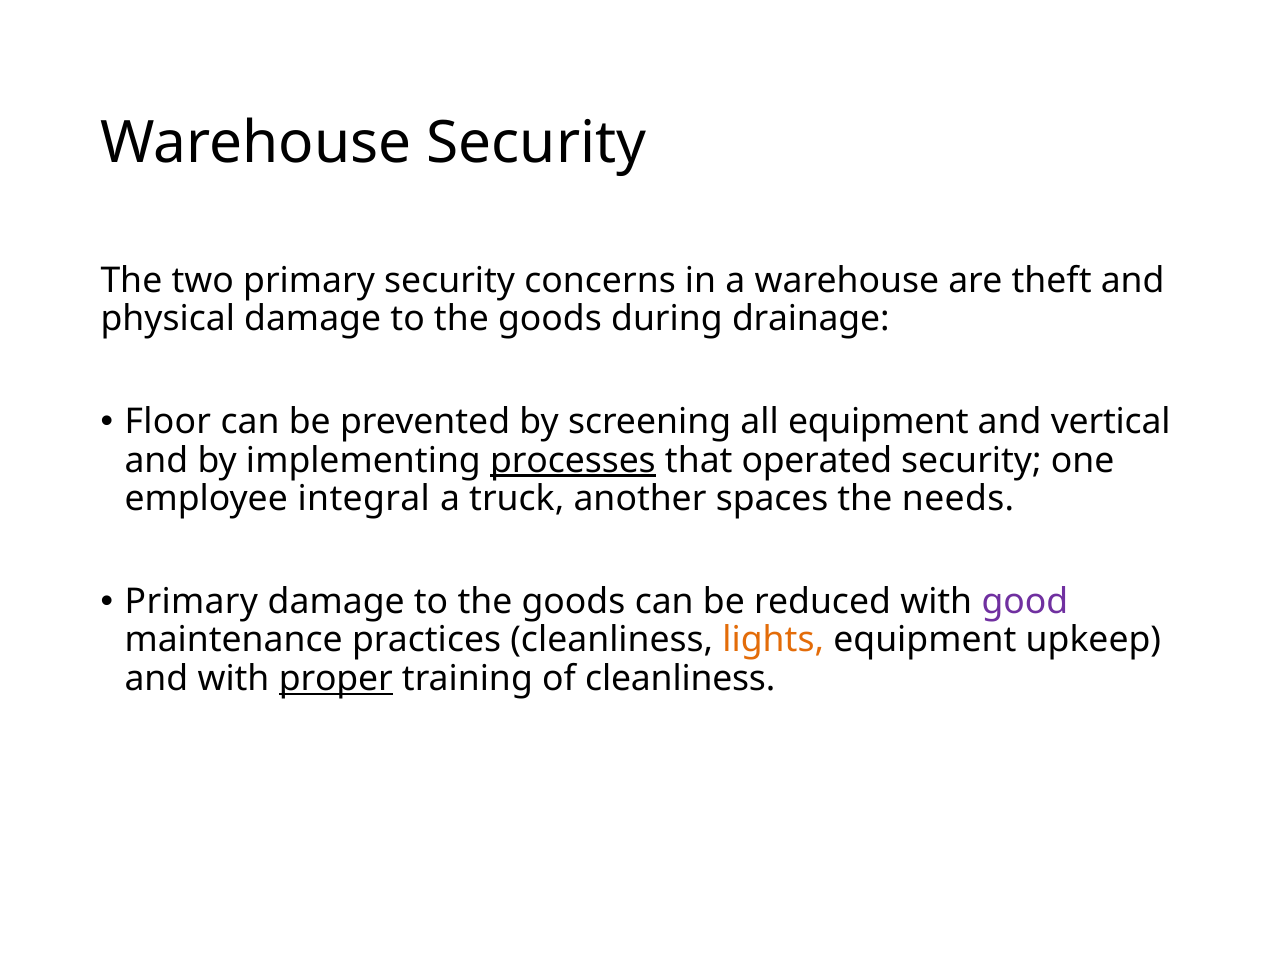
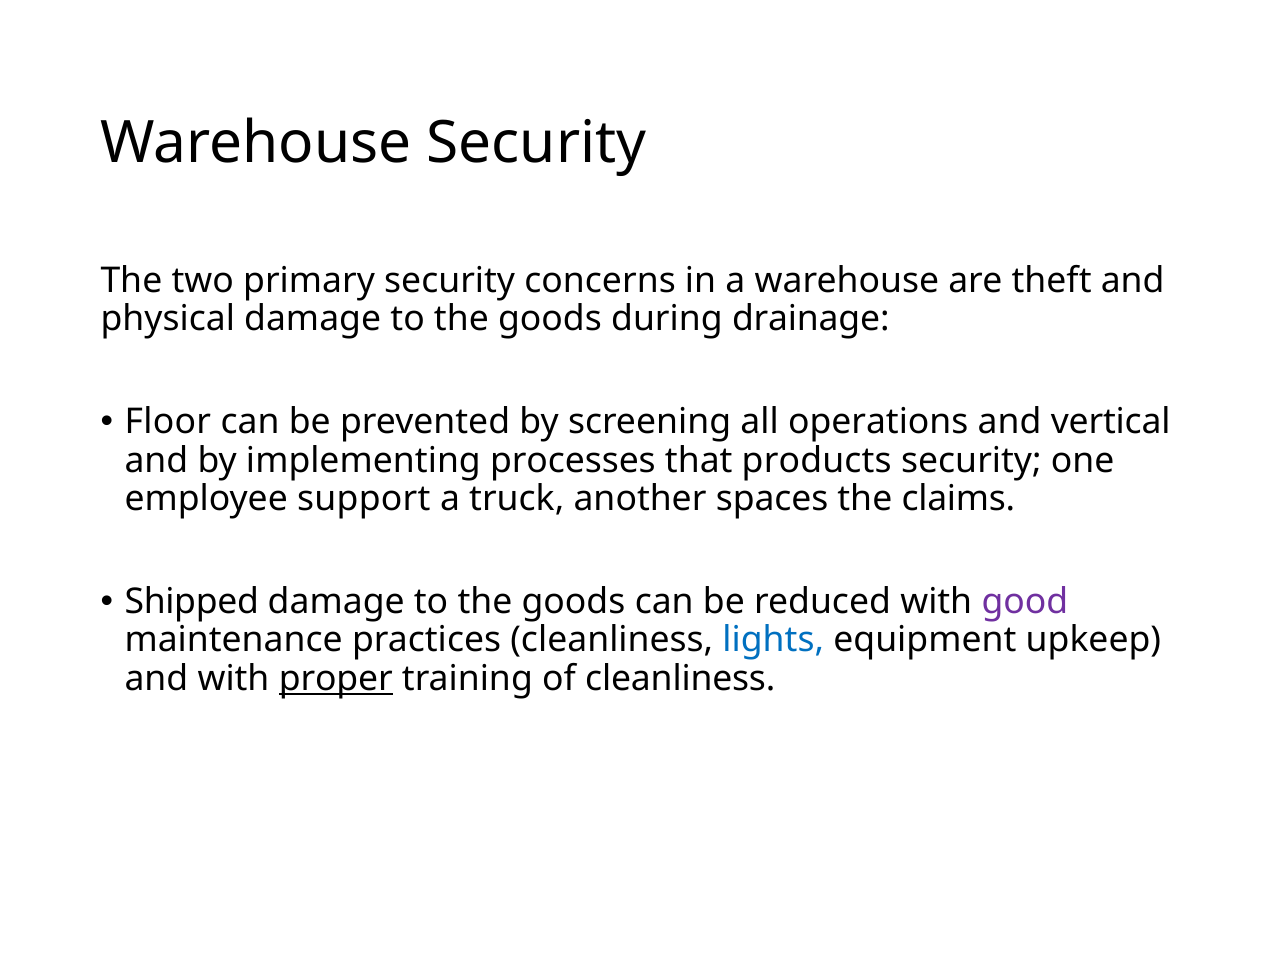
all equipment: equipment -> operations (878, 422)
processes underline: present -> none (573, 461)
operated: operated -> products (817, 461)
integral: integral -> support (364, 499)
needs: needs -> claims (958, 499)
Primary: Primary -> Shipped (192, 602)
lights colour: orange -> blue (773, 641)
